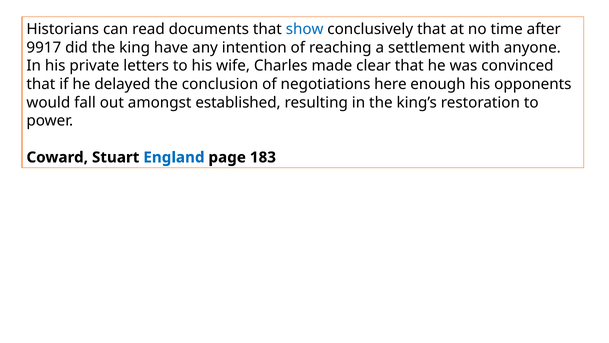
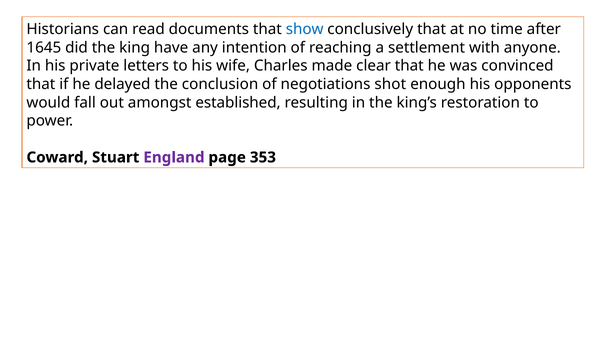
9917: 9917 -> 1645 (44, 48)
here: here -> shot (390, 84)
England colour: blue -> purple (174, 157)
183: 183 -> 353 (263, 157)
